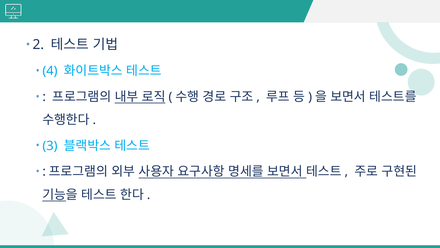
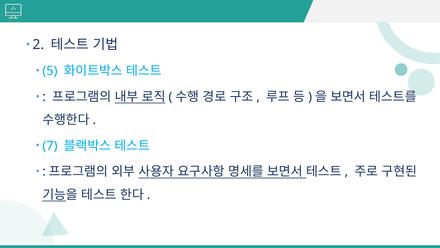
4: 4 -> 5 (50, 71)
3: 3 -> 7 (50, 146)
